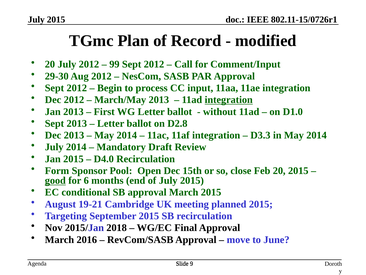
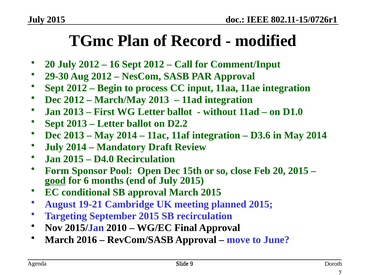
99: 99 -> 16 (114, 64)
integration underline: present -> none (229, 100)
D2.8: D2.8 -> D2.2 (177, 123)
D3.3: D3.3 -> D3.6 (260, 135)
2018: 2018 -> 2010 (117, 227)
